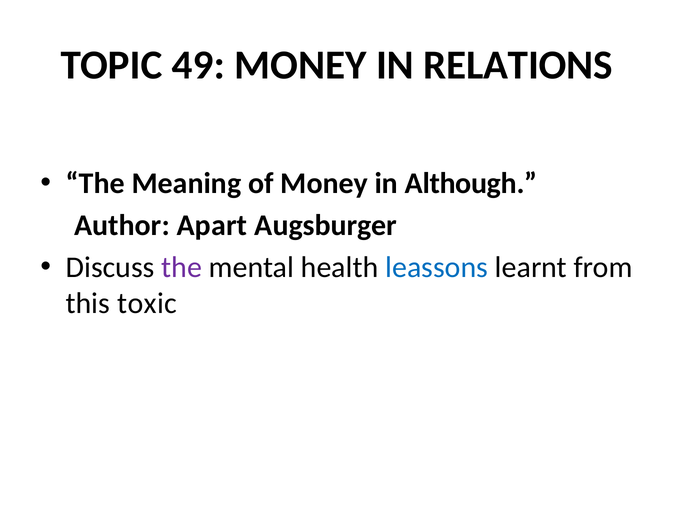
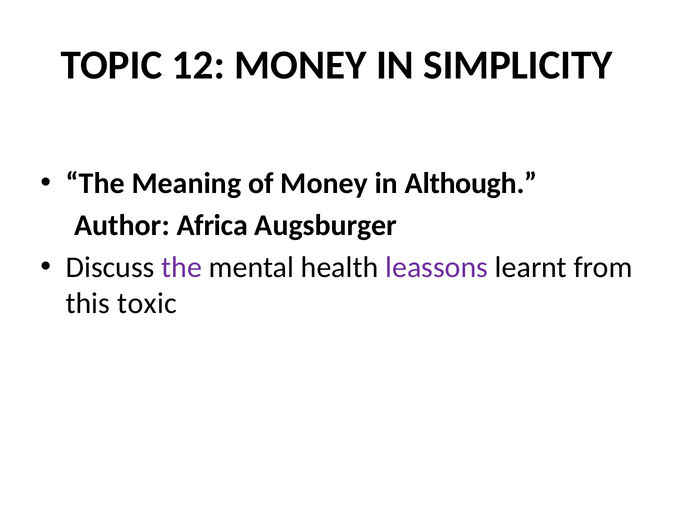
49: 49 -> 12 (198, 65)
RELATIONS: RELATIONS -> SIMPLICITY (518, 65)
Apart: Apart -> Africa (212, 225)
leassons colour: blue -> purple (437, 267)
